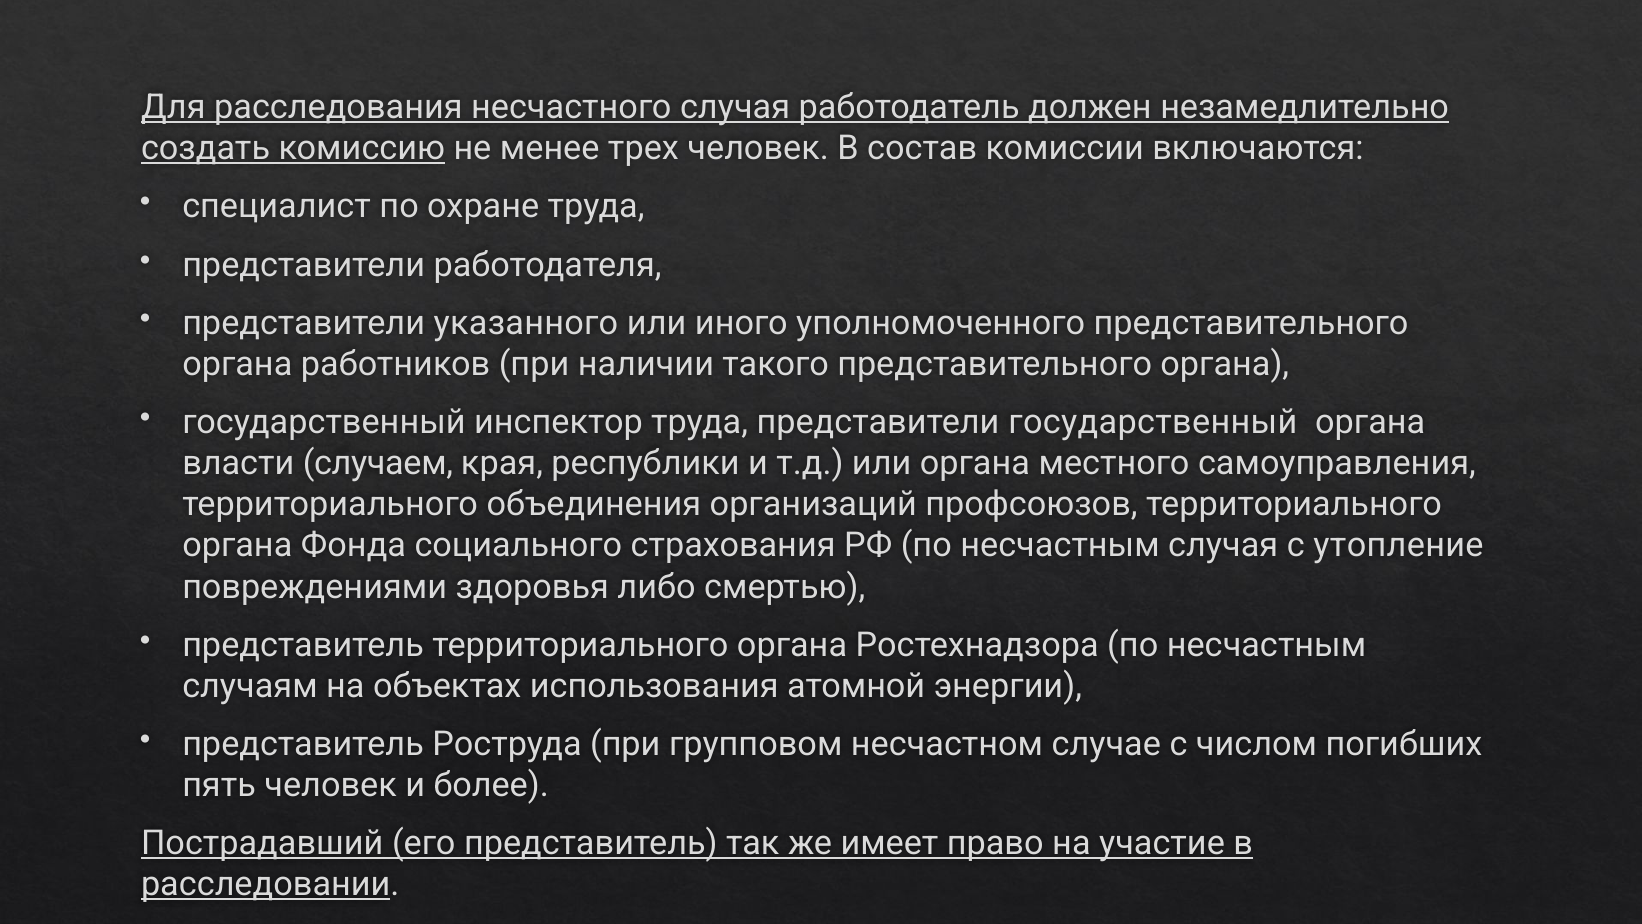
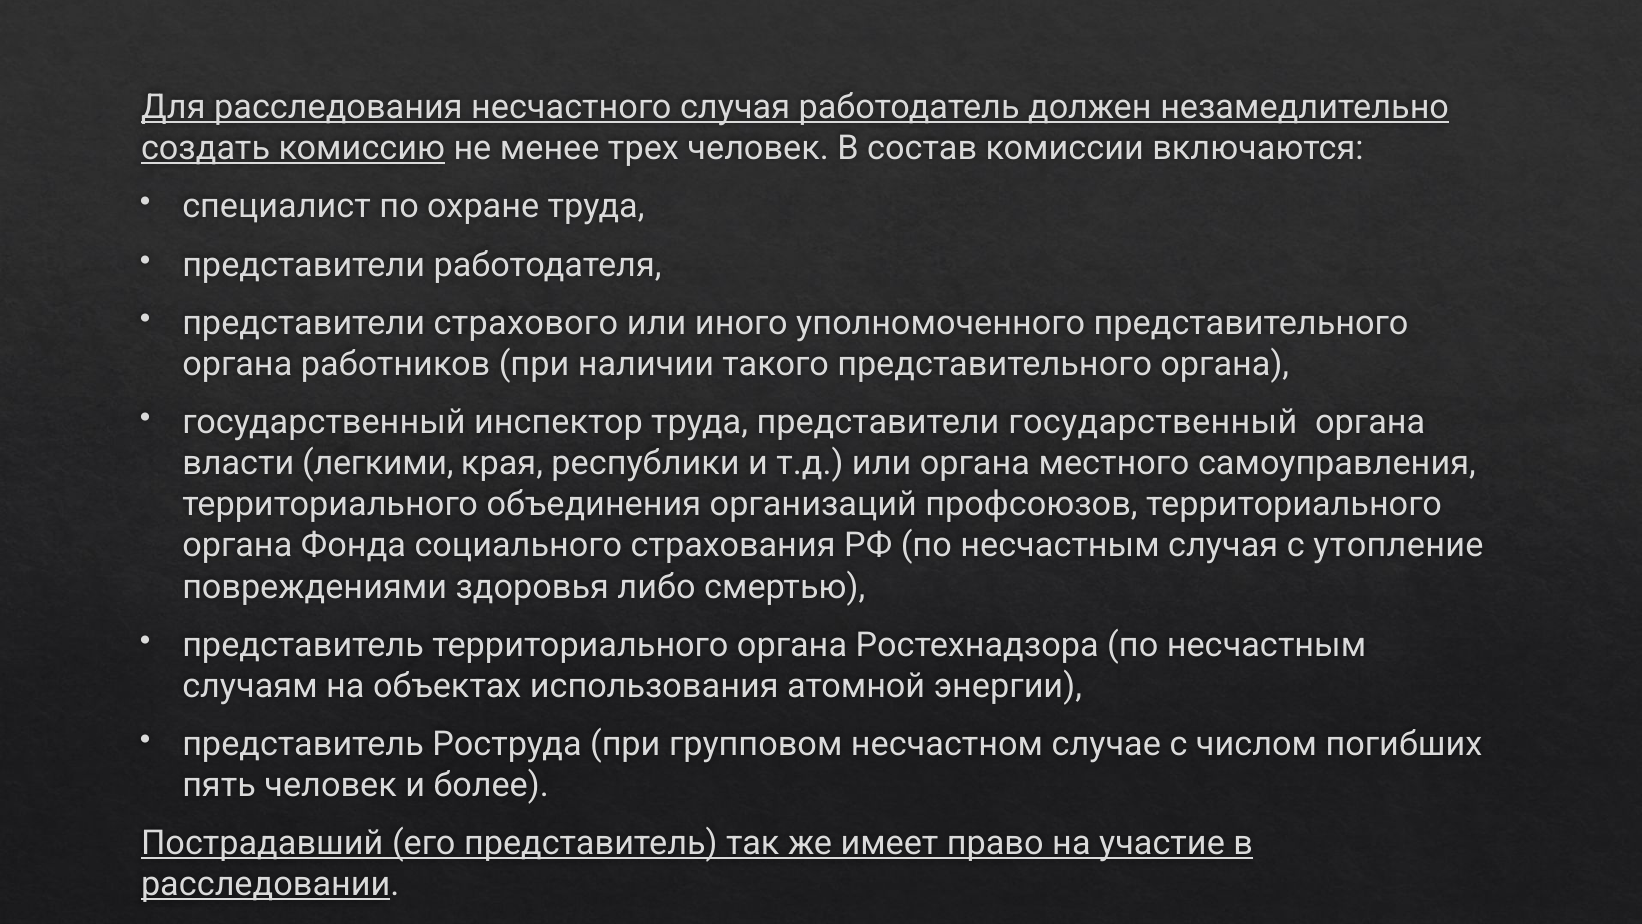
указанного: указанного -> страхового (526, 323)
случаем: случаем -> легкими (378, 463)
